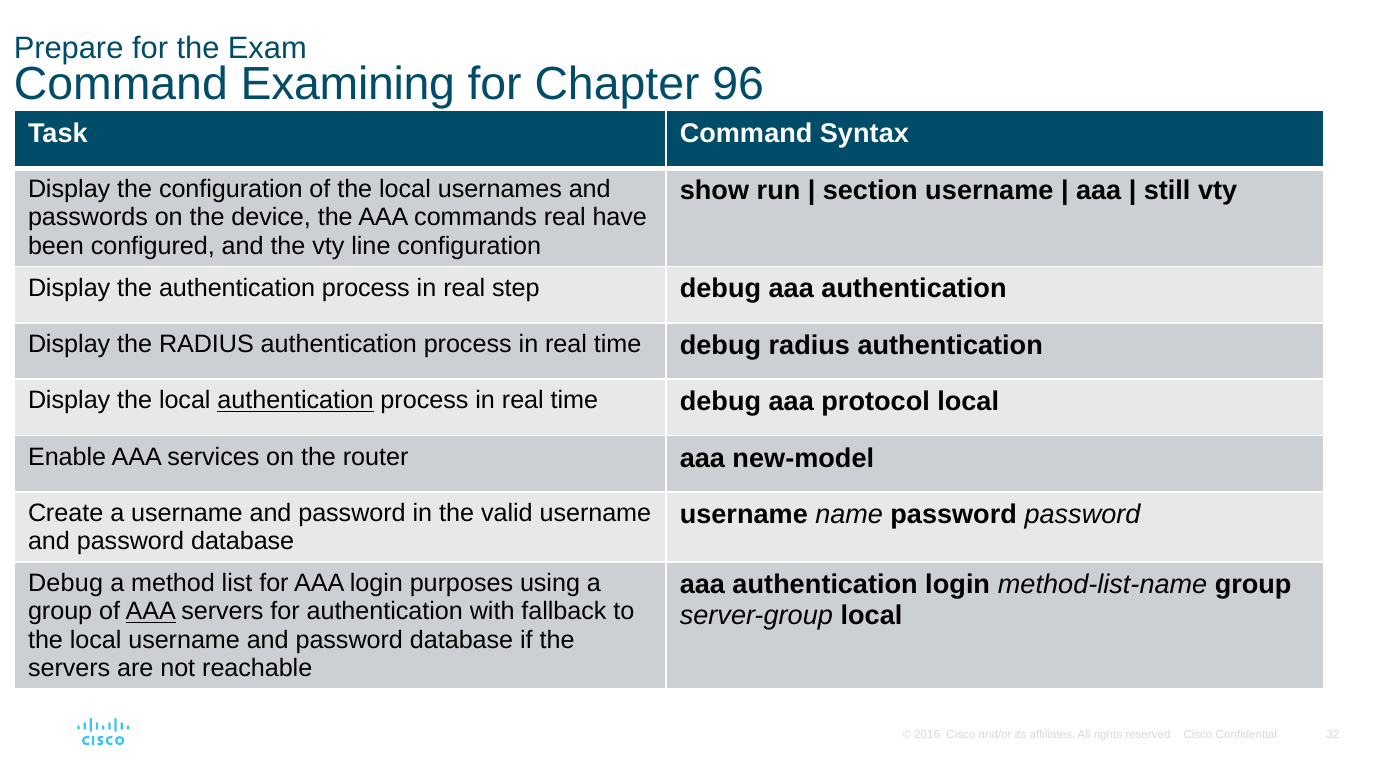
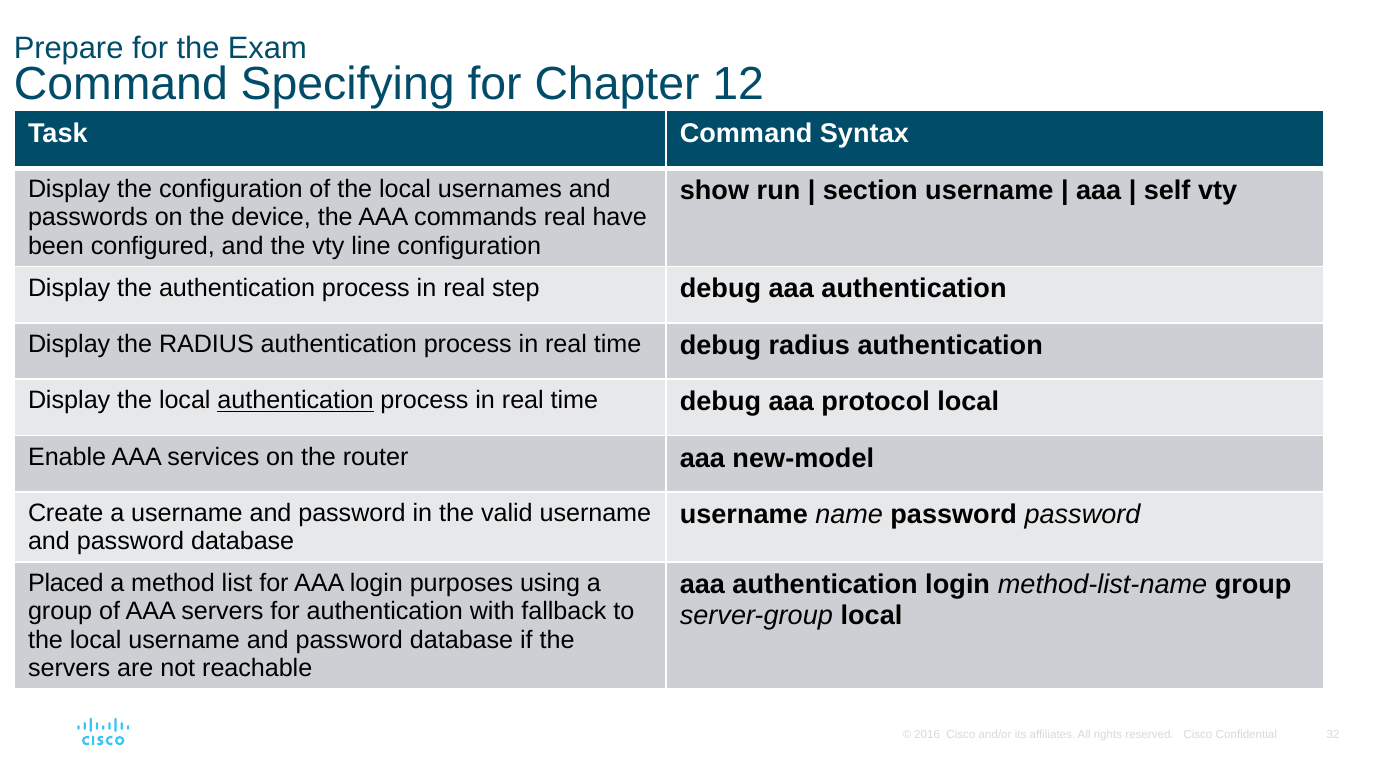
Examining: Examining -> Specifying (348, 84)
96: 96 -> 12 (738, 84)
still: still -> self (1167, 191)
Debug: Debug -> Placed (66, 584)
AAA underline: present -> none (151, 612)
